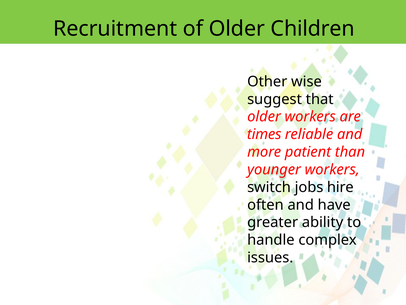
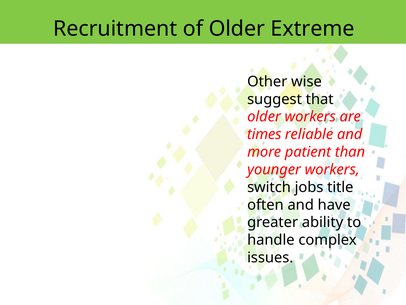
Children: Children -> Extreme (313, 29)
hire: hire -> title (340, 187)
